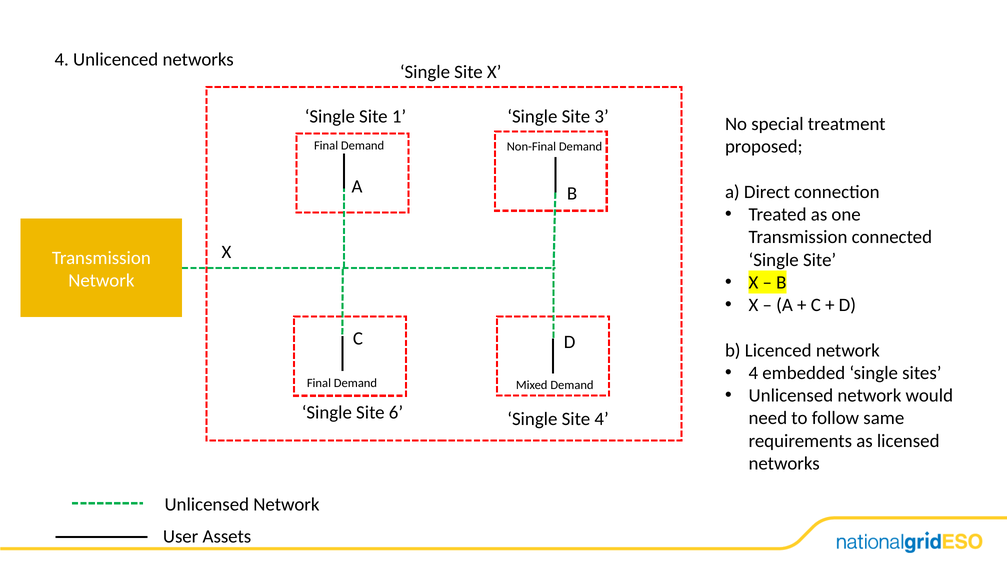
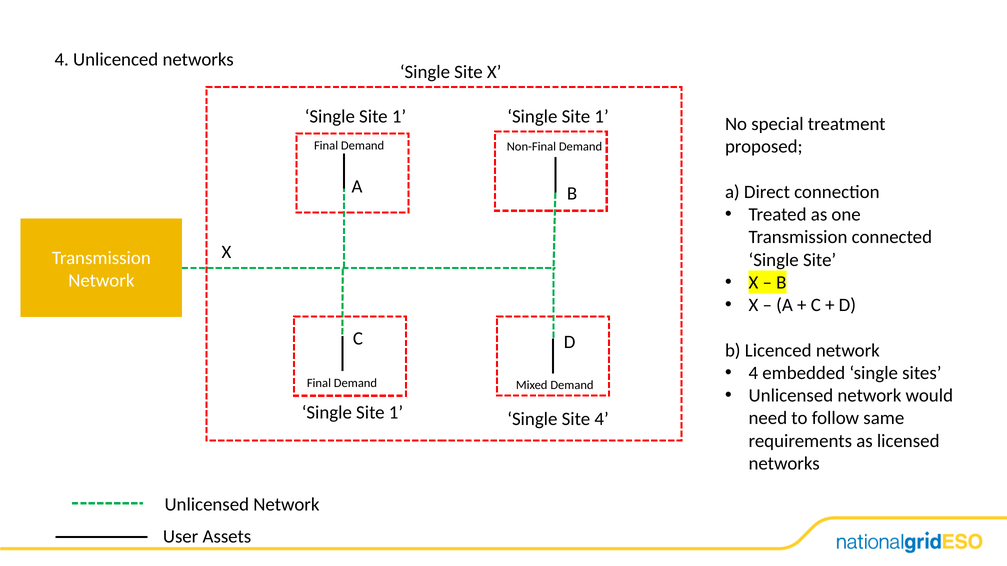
3: 3 -> 1 (602, 117)
6: 6 -> 1 (396, 413)
